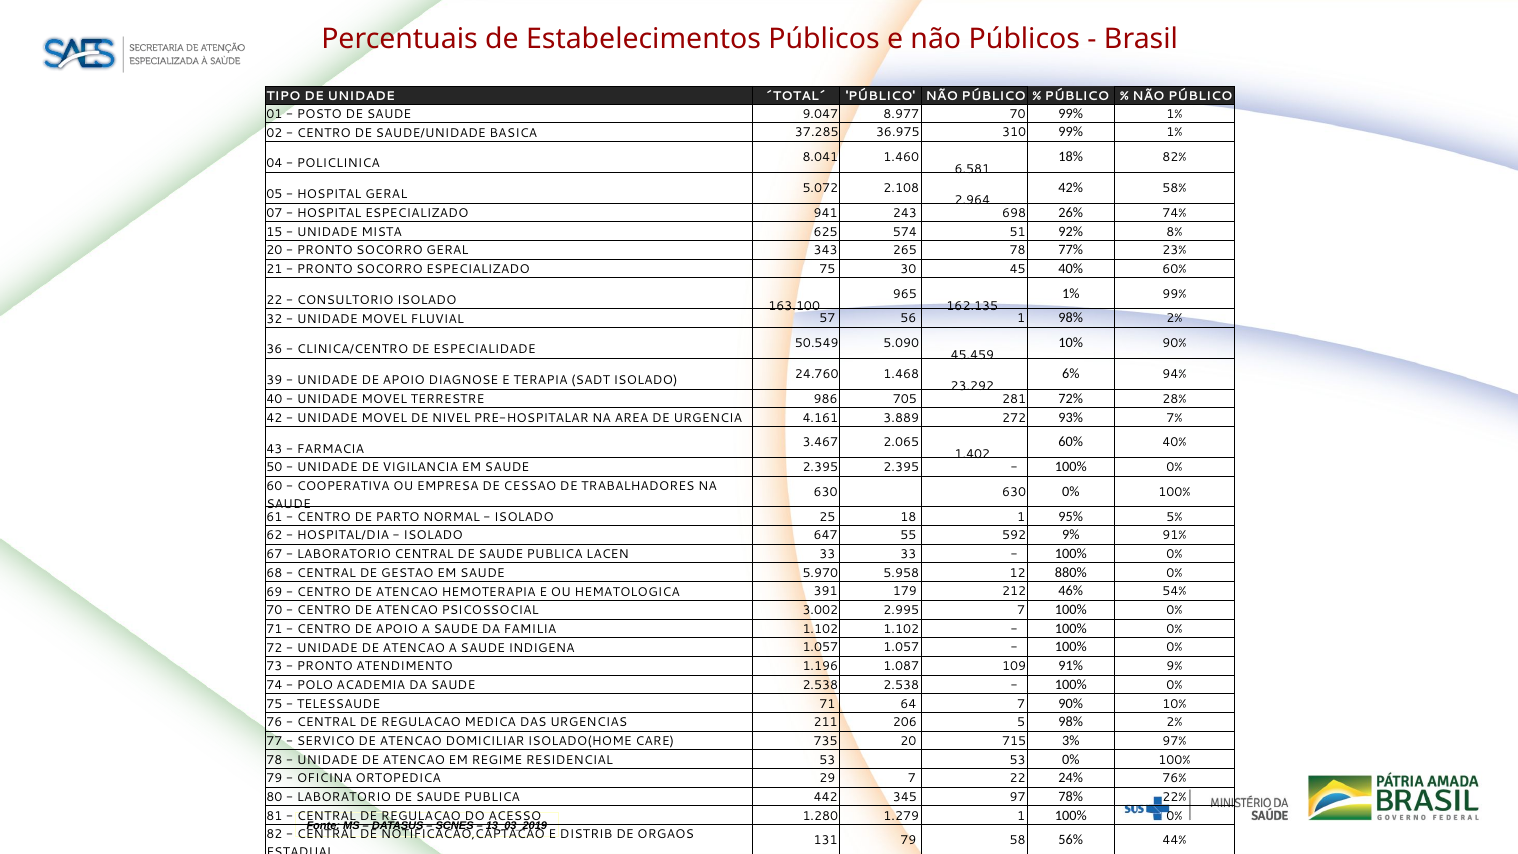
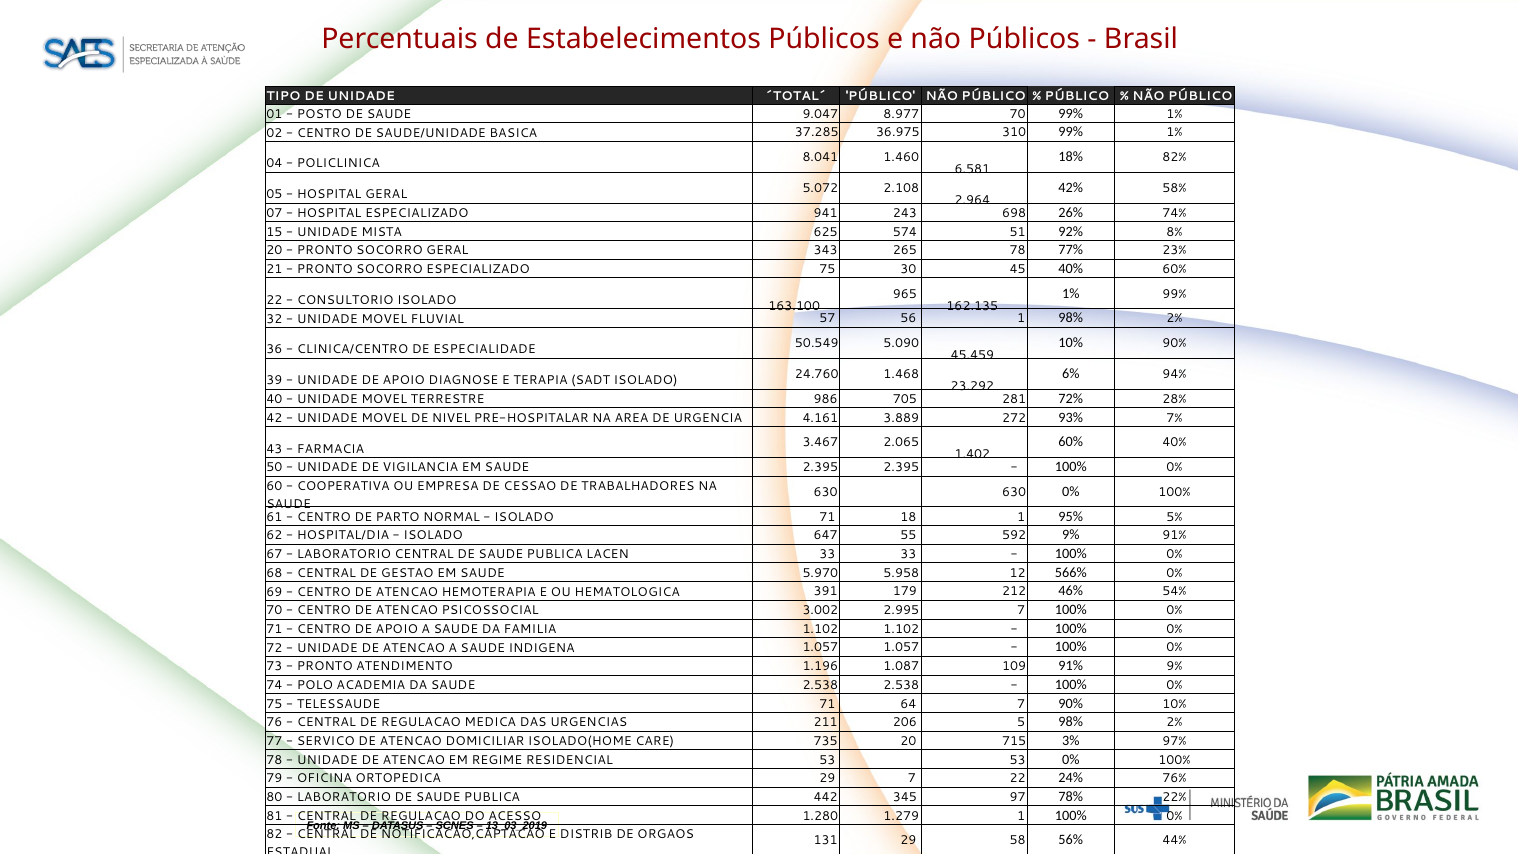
ISOLADO 25: 25 -> 71 (827, 517)
880%: 880% -> 566% (1071, 572)
131 79: 79 -> 29 (908, 841)
